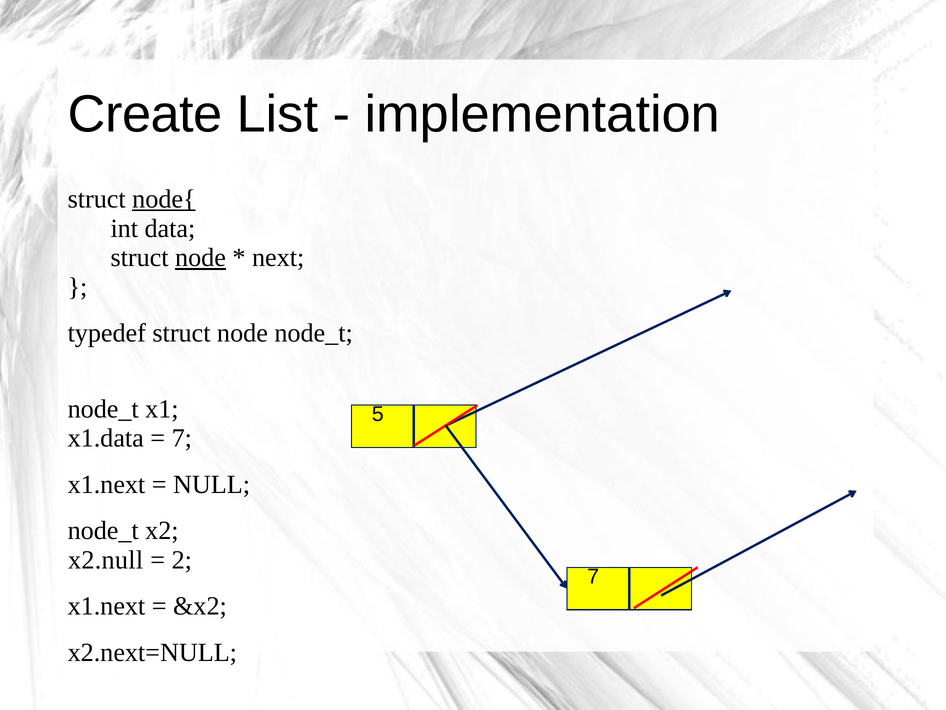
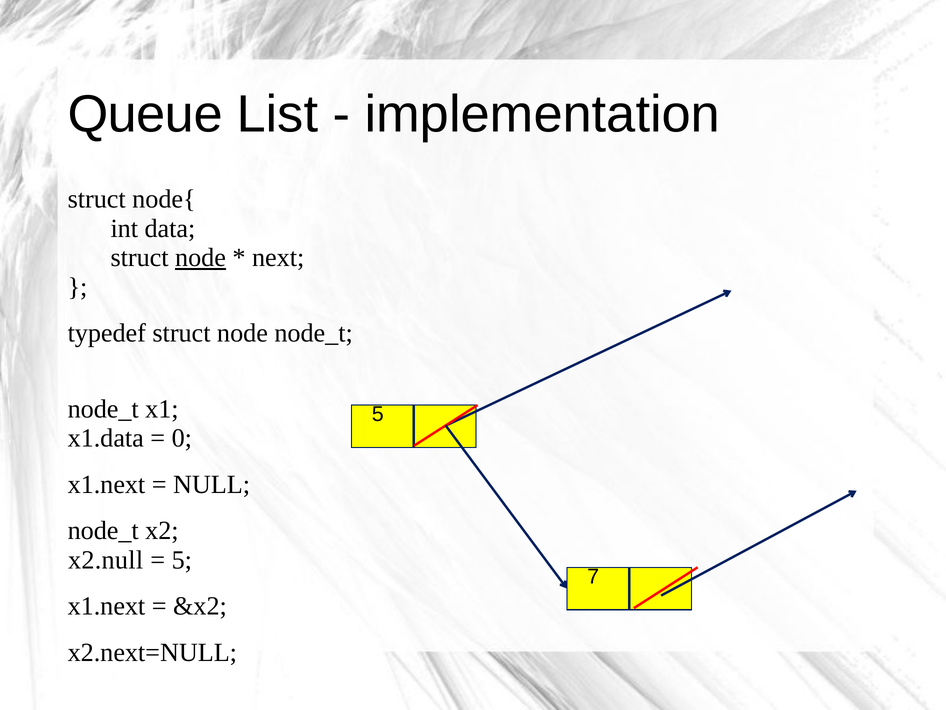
Create: Create -> Queue (145, 114)
node{ underline: present -> none (164, 199)
7: 7 -> 0 (182, 438)
2: 2 -> 5 (182, 560)
